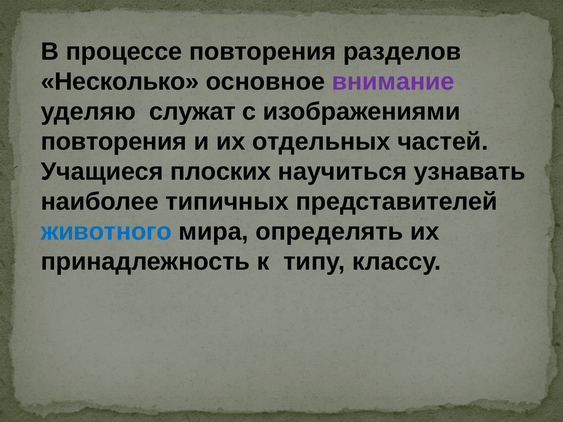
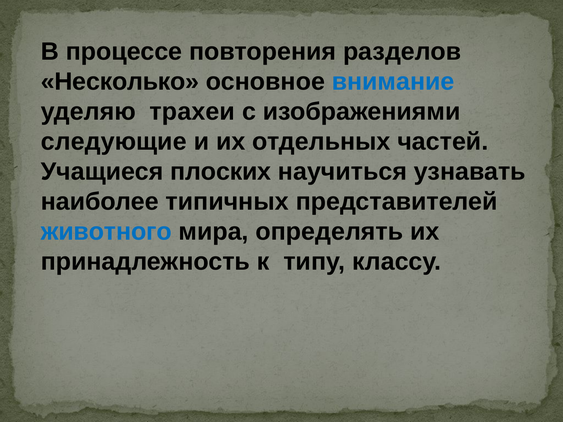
внимание colour: purple -> blue (393, 82)
служат: служат -> трахеи (192, 112)
повторения: повторения -> следующие (114, 142)
